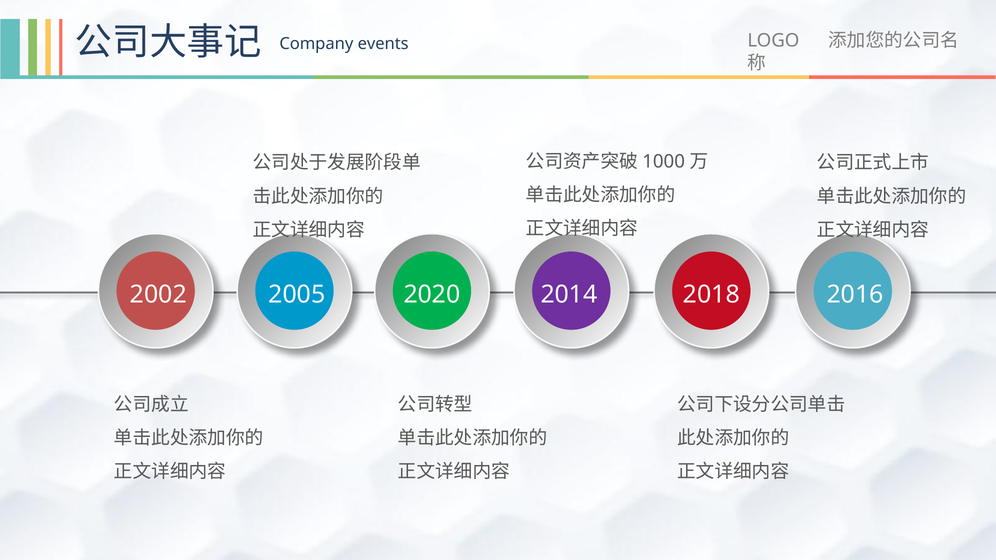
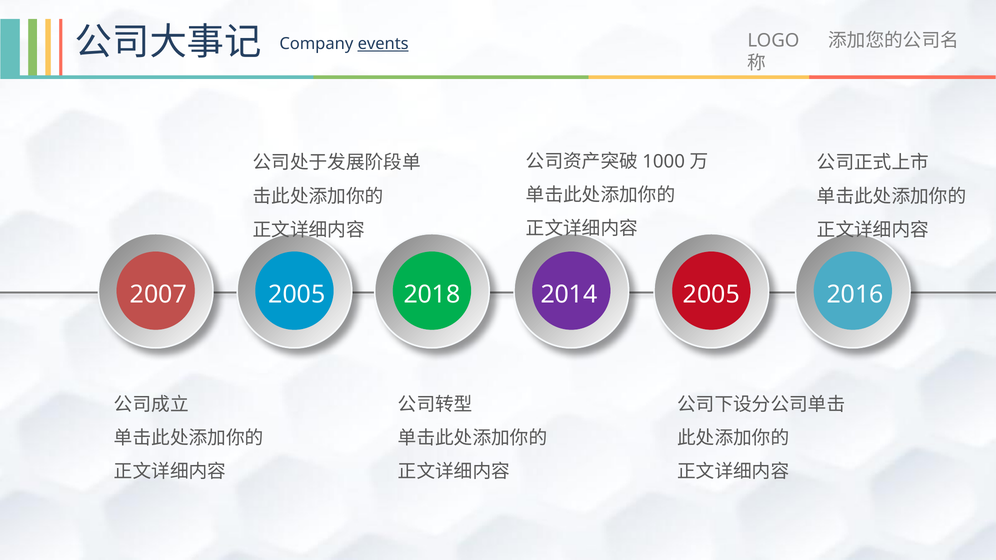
events underline: none -> present (383, 44)
2002: 2002 -> 2007 (158, 295)
2020: 2020 -> 2018 (432, 295)
2014 2018: 2018 -> 2005 (711, 295)
